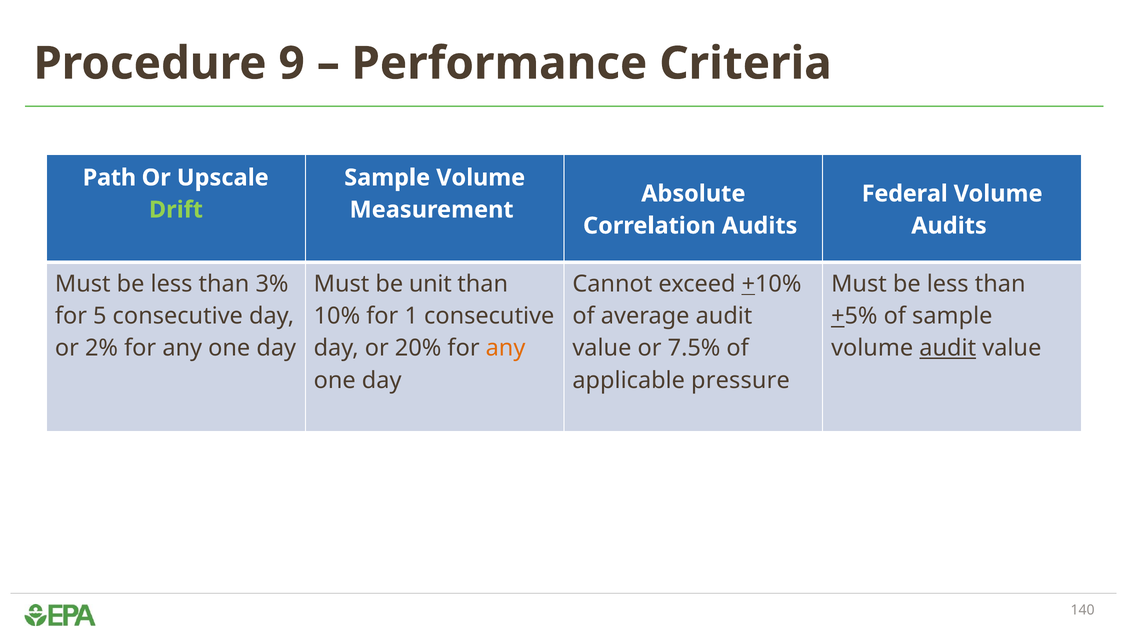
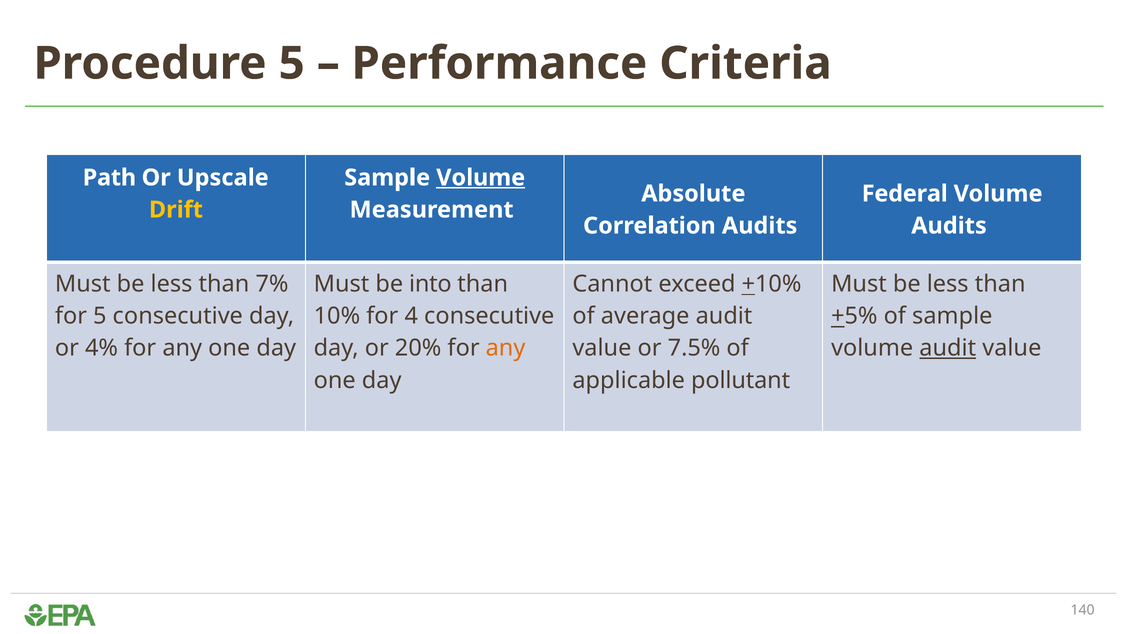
Procedure 9: 9 -> 5 (292, 64)
Volume underline: none -> present (481, 178)
Drift colour: light green -> yellow (176, 210)
3%: 3% -> 7% (272, 284)
unit: unit -> into (430, 284)
1: 1 -> 4 (411, 316)
2%: 2% -> 4% (102, 348)
pressure: pressure -> pollutant (741, 381)
